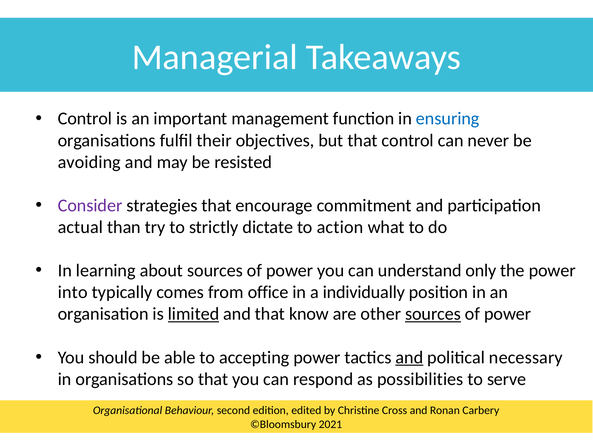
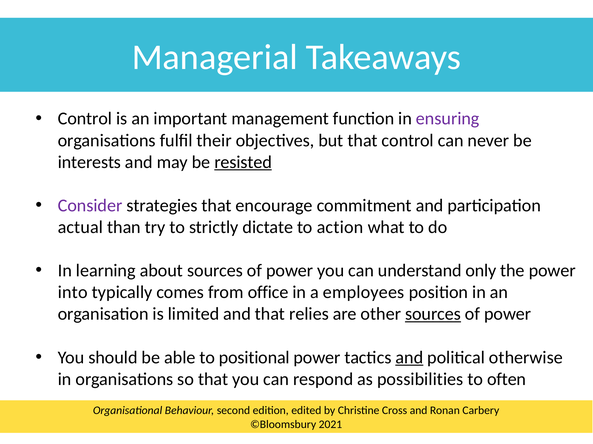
ensuring colour: blue -> purple (448, 119)
avoiding: avoiding -> interests (89, 162)
resisted underline: none -> present (243, 162)
individually: individually -> employees (364, 293)
limited underline: present -> none (194, 314)
know: know -> relies (309, 314)
accepting: accepting -> positional (254, 358)
necessary: necessary -> otherwise (526, 358)
serve: serve -> often (507, 380)
